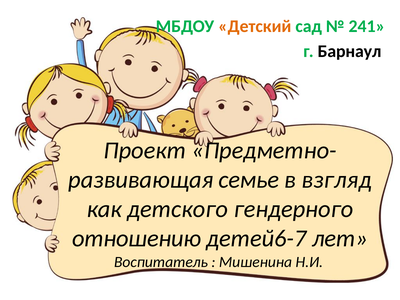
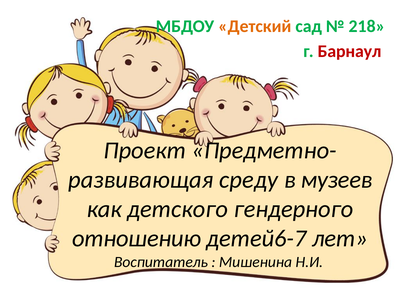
241: 241 -> 218 (367, 26)
Барнаул colour: black -> red (350, 51)
семье: семье -> среду (249, 180)
взгляд: взгляд -> музеев (337, 180)
